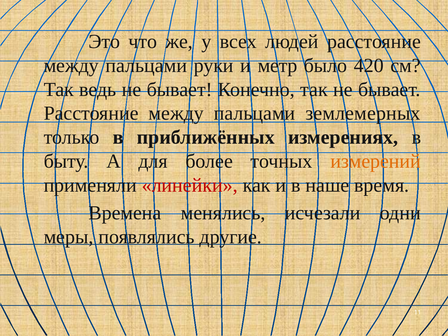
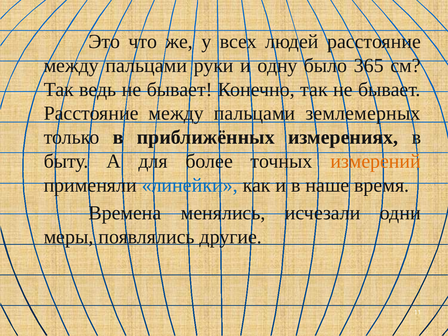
метр: метр -> одну (278, 66)
420: 420 -> 365 (369, 66)
линейки colour: red -> blue (190, 185)
